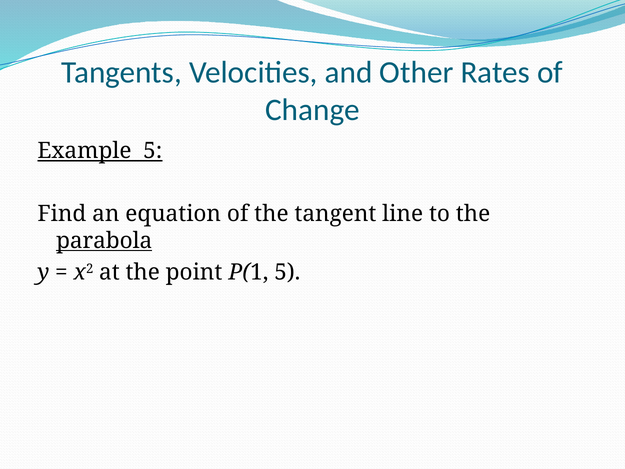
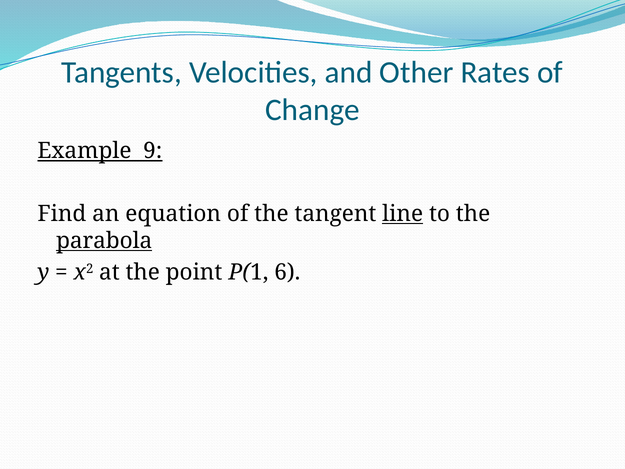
Example 5: 5 -> 9 (153, 150)
line underline: none -> present (403, 214)
P(1 5: 5 -> 6 (287, 272)
